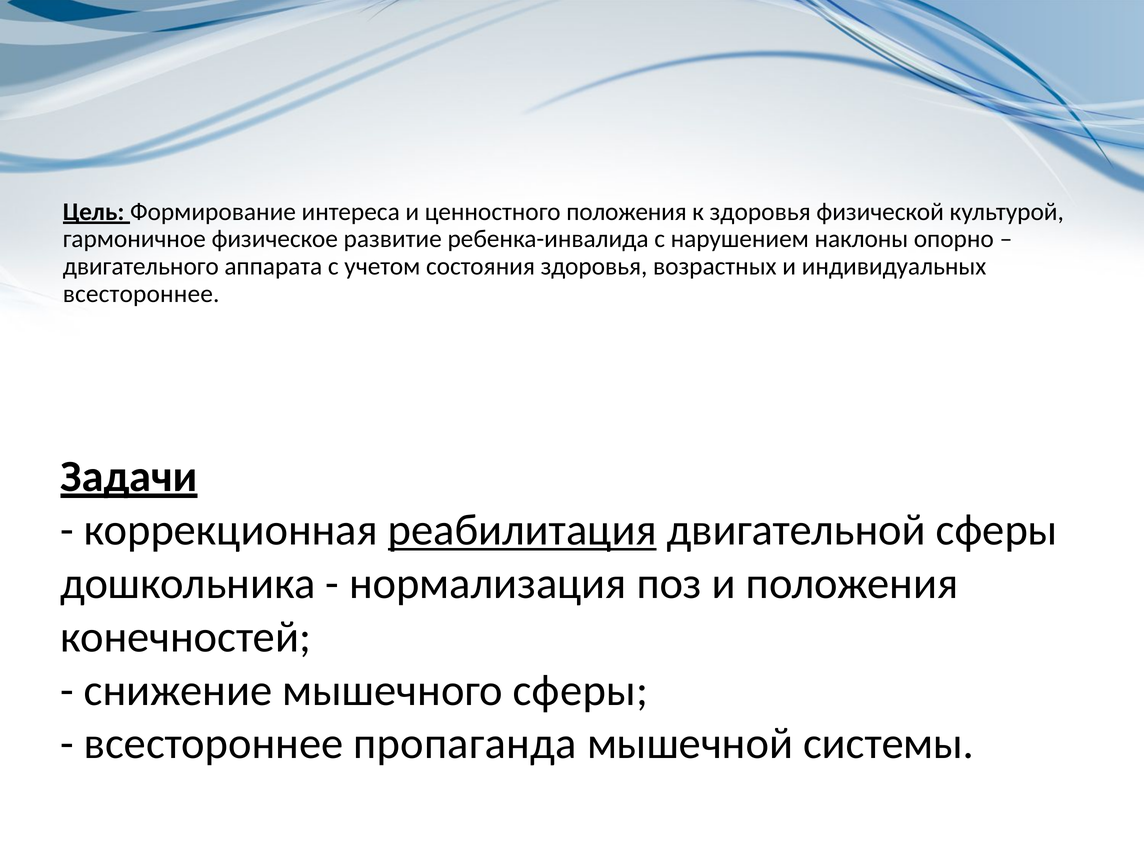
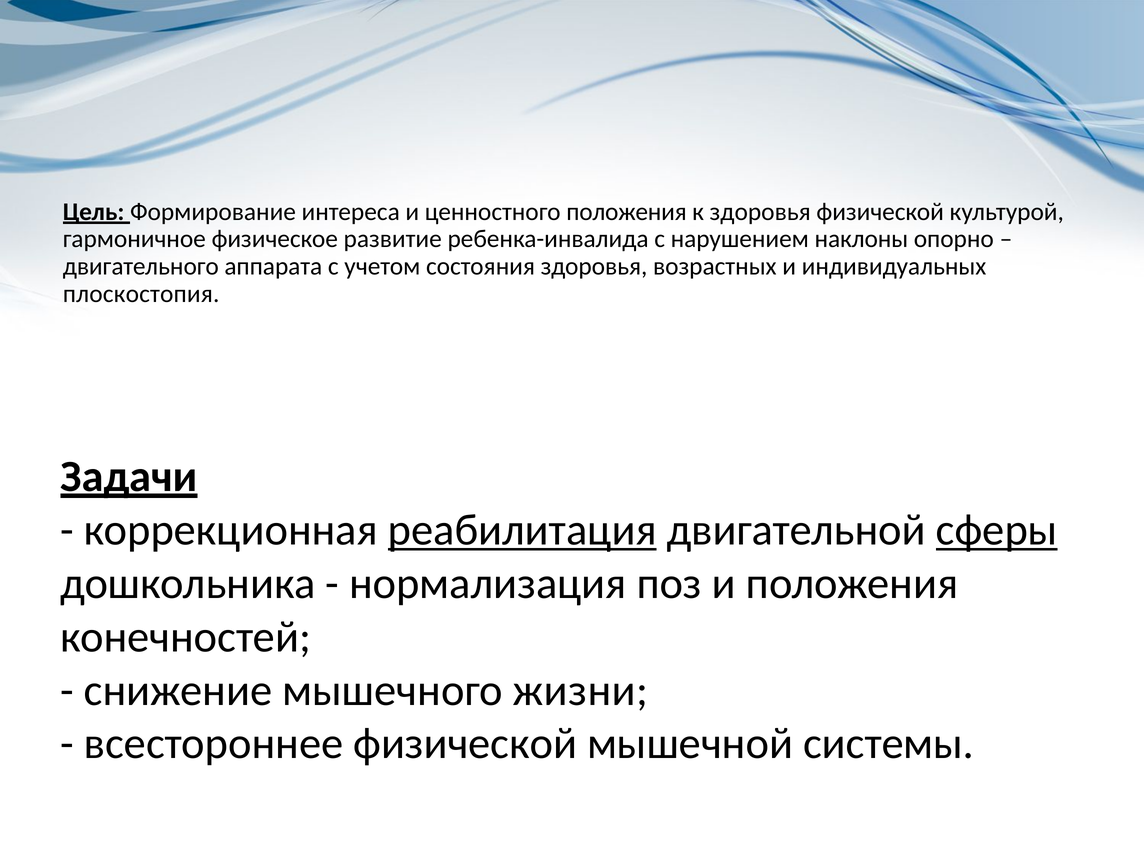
всестороннее: всестороннее -> плоскостопия (141, 294)
сферы underline: none -> present (997, 530)
мышечного сферы: сферы -> жизни (580, 690)
всестороннее пропаганда: пропаганда -> физической (465, 744)
